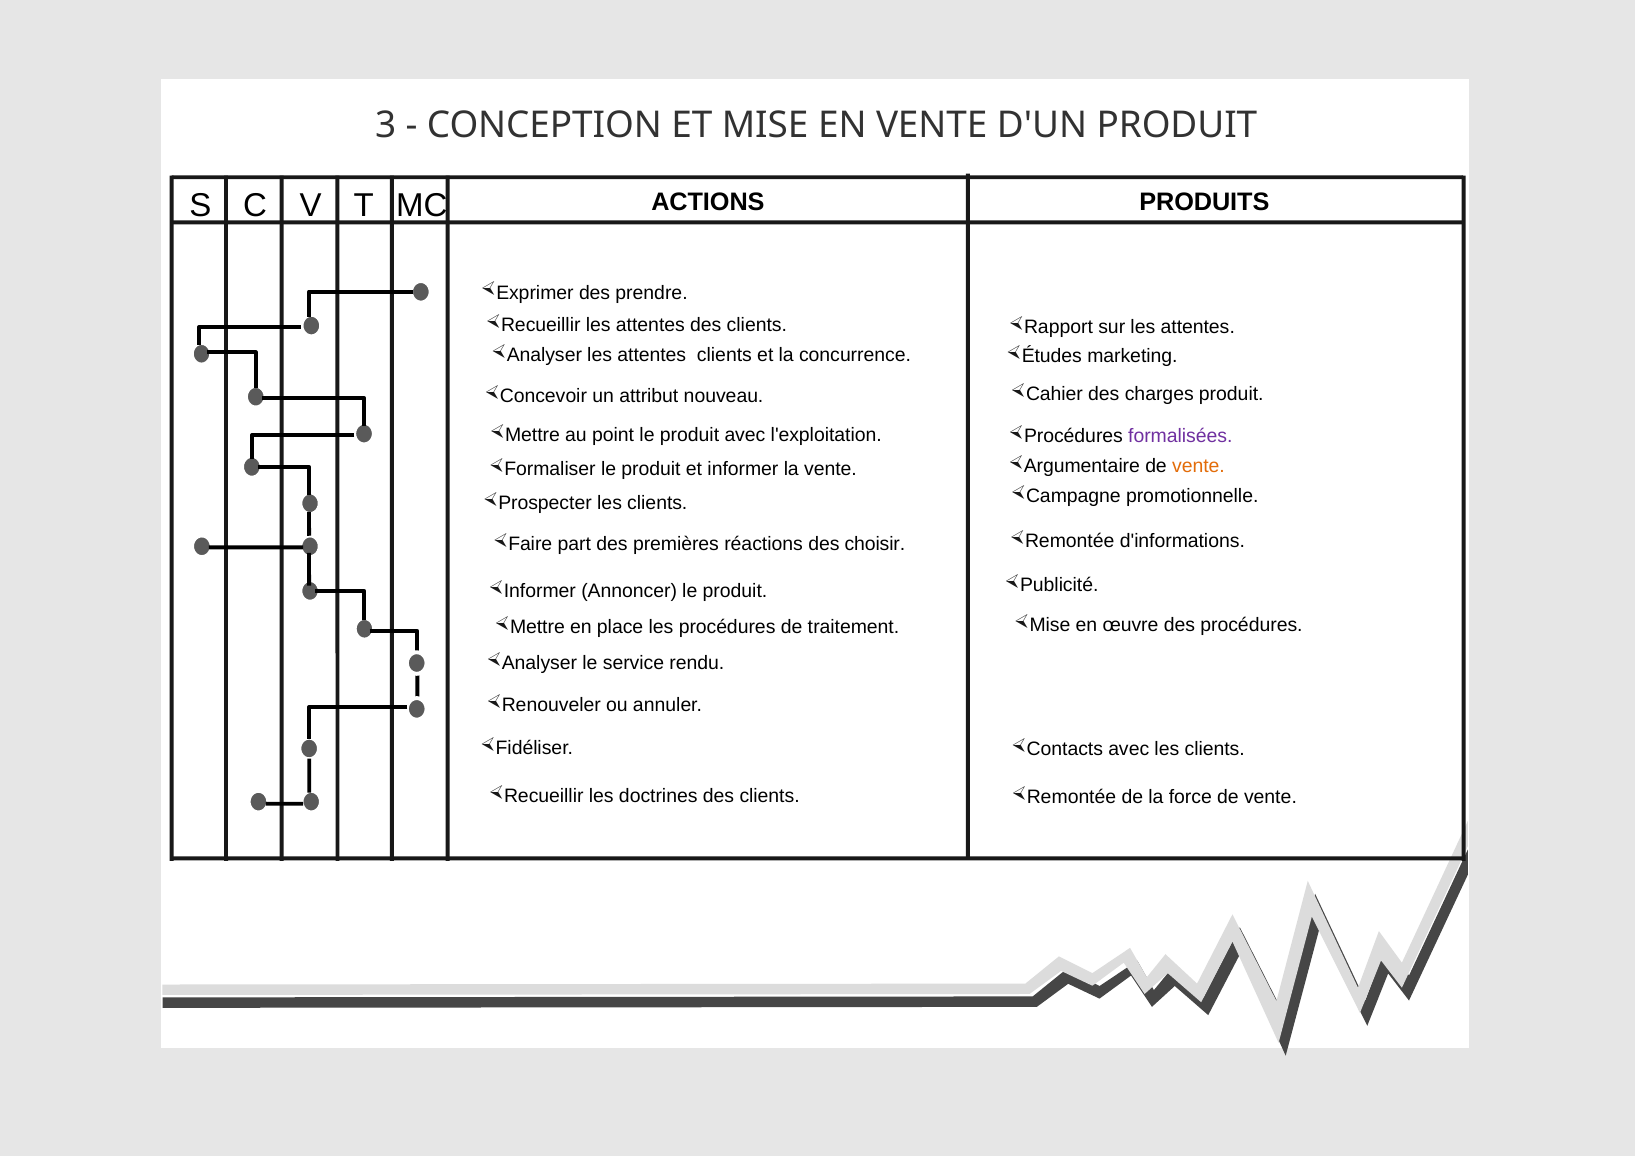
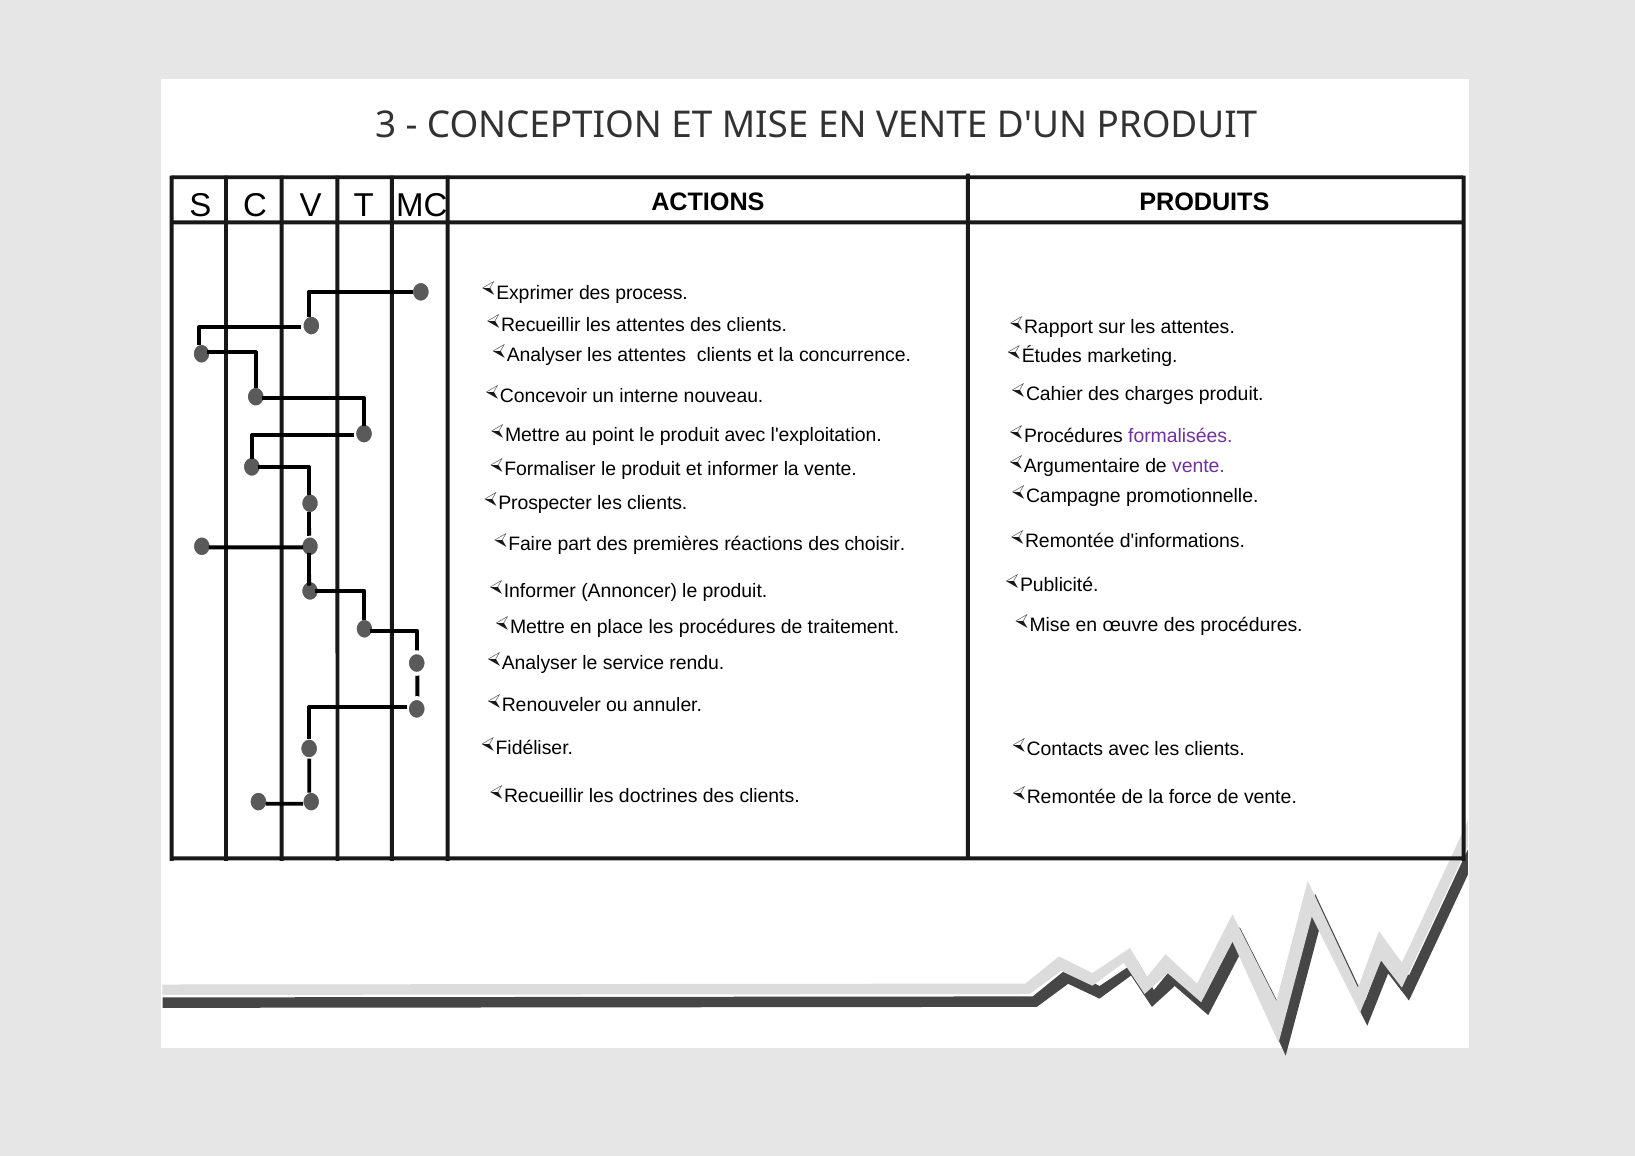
prendre: prendre -> process (652, 293)
attribut: attribut -> interne (649, 396)
vente colour: orange -> purple (1198, 466)
